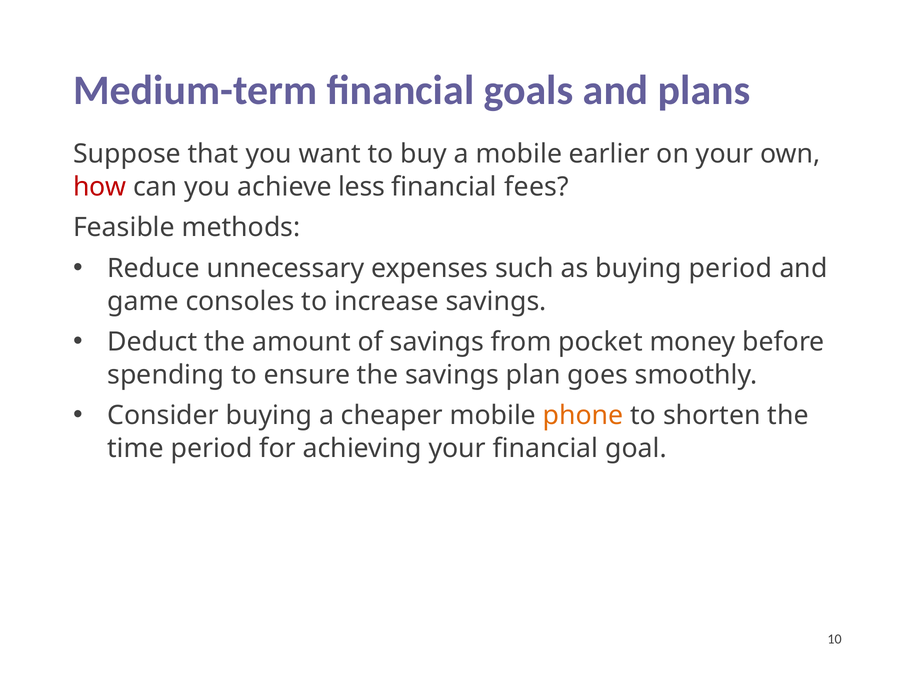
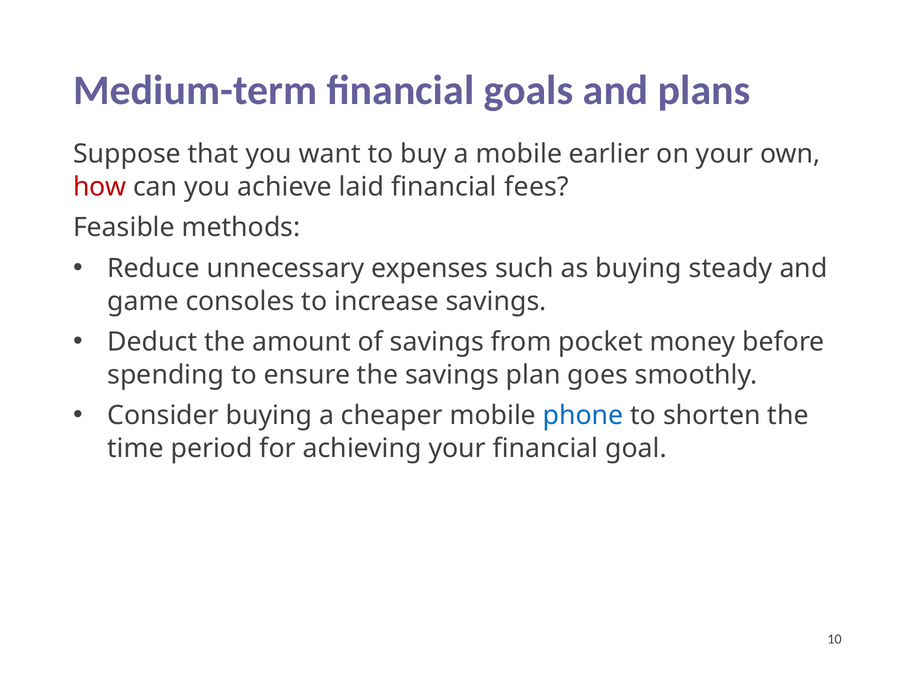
less: less -> laid (361, 187)
buying period: period -> steady (730, 268)
phone colour: orange -> blue (583, 416)
